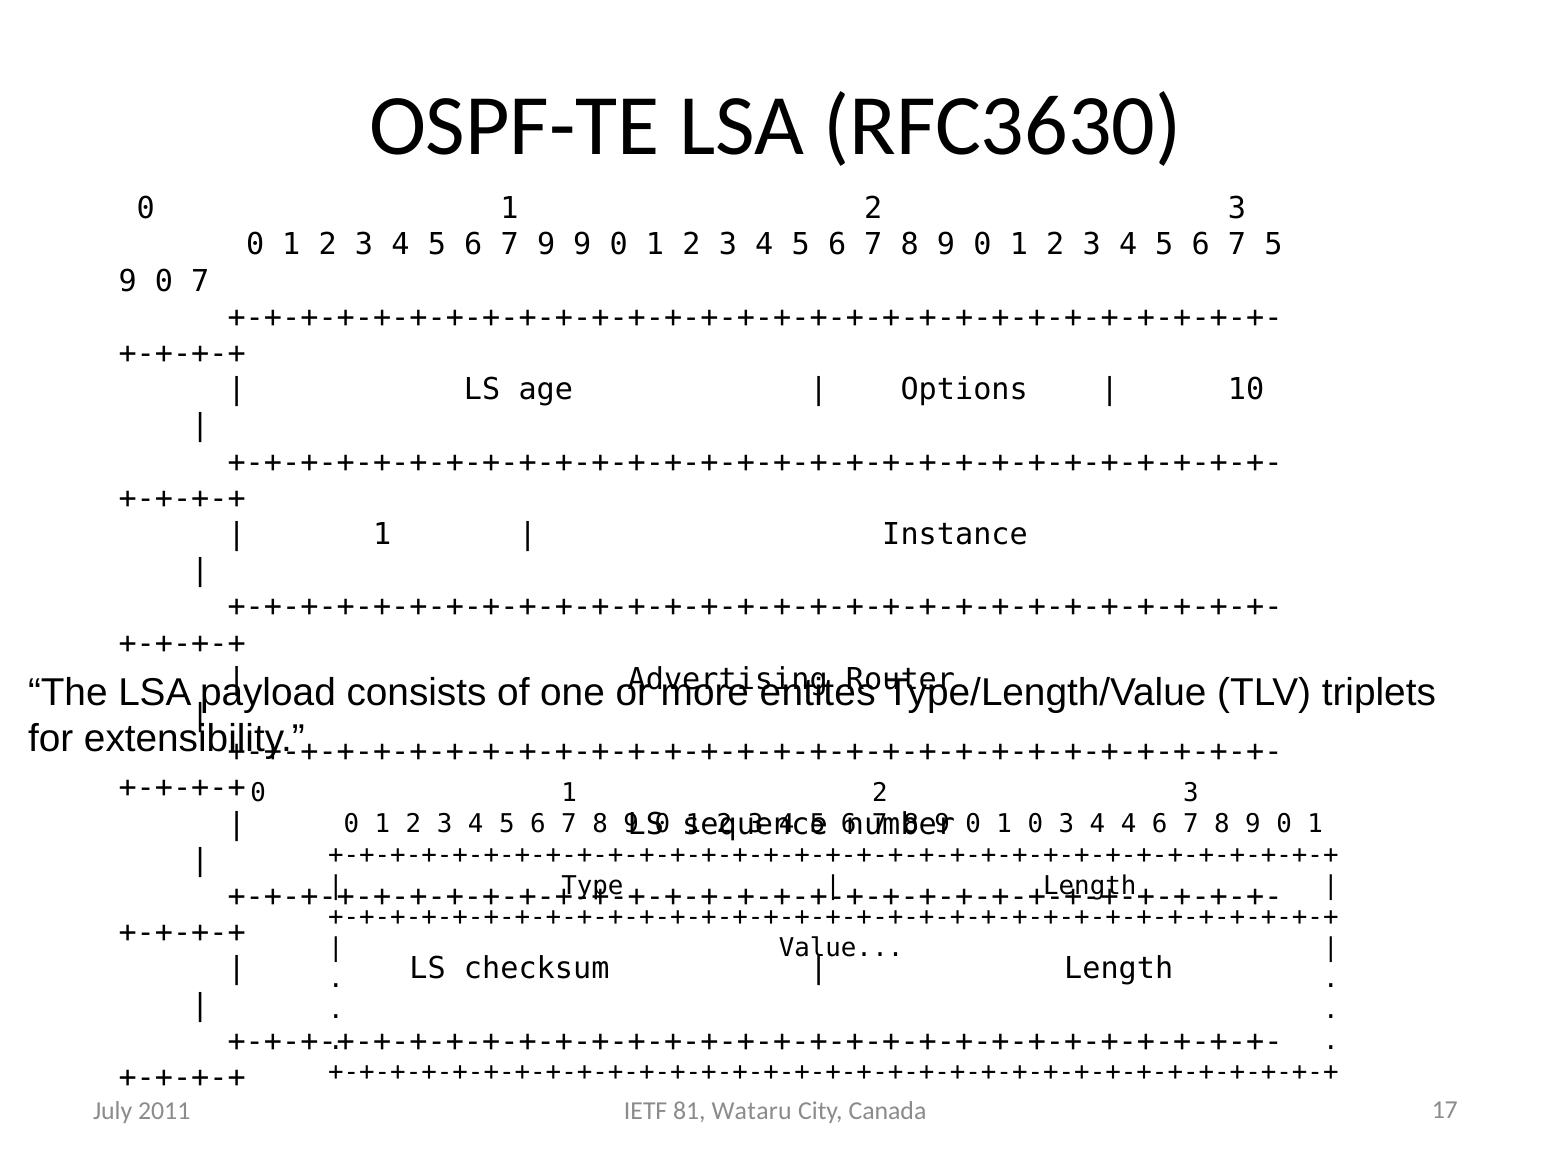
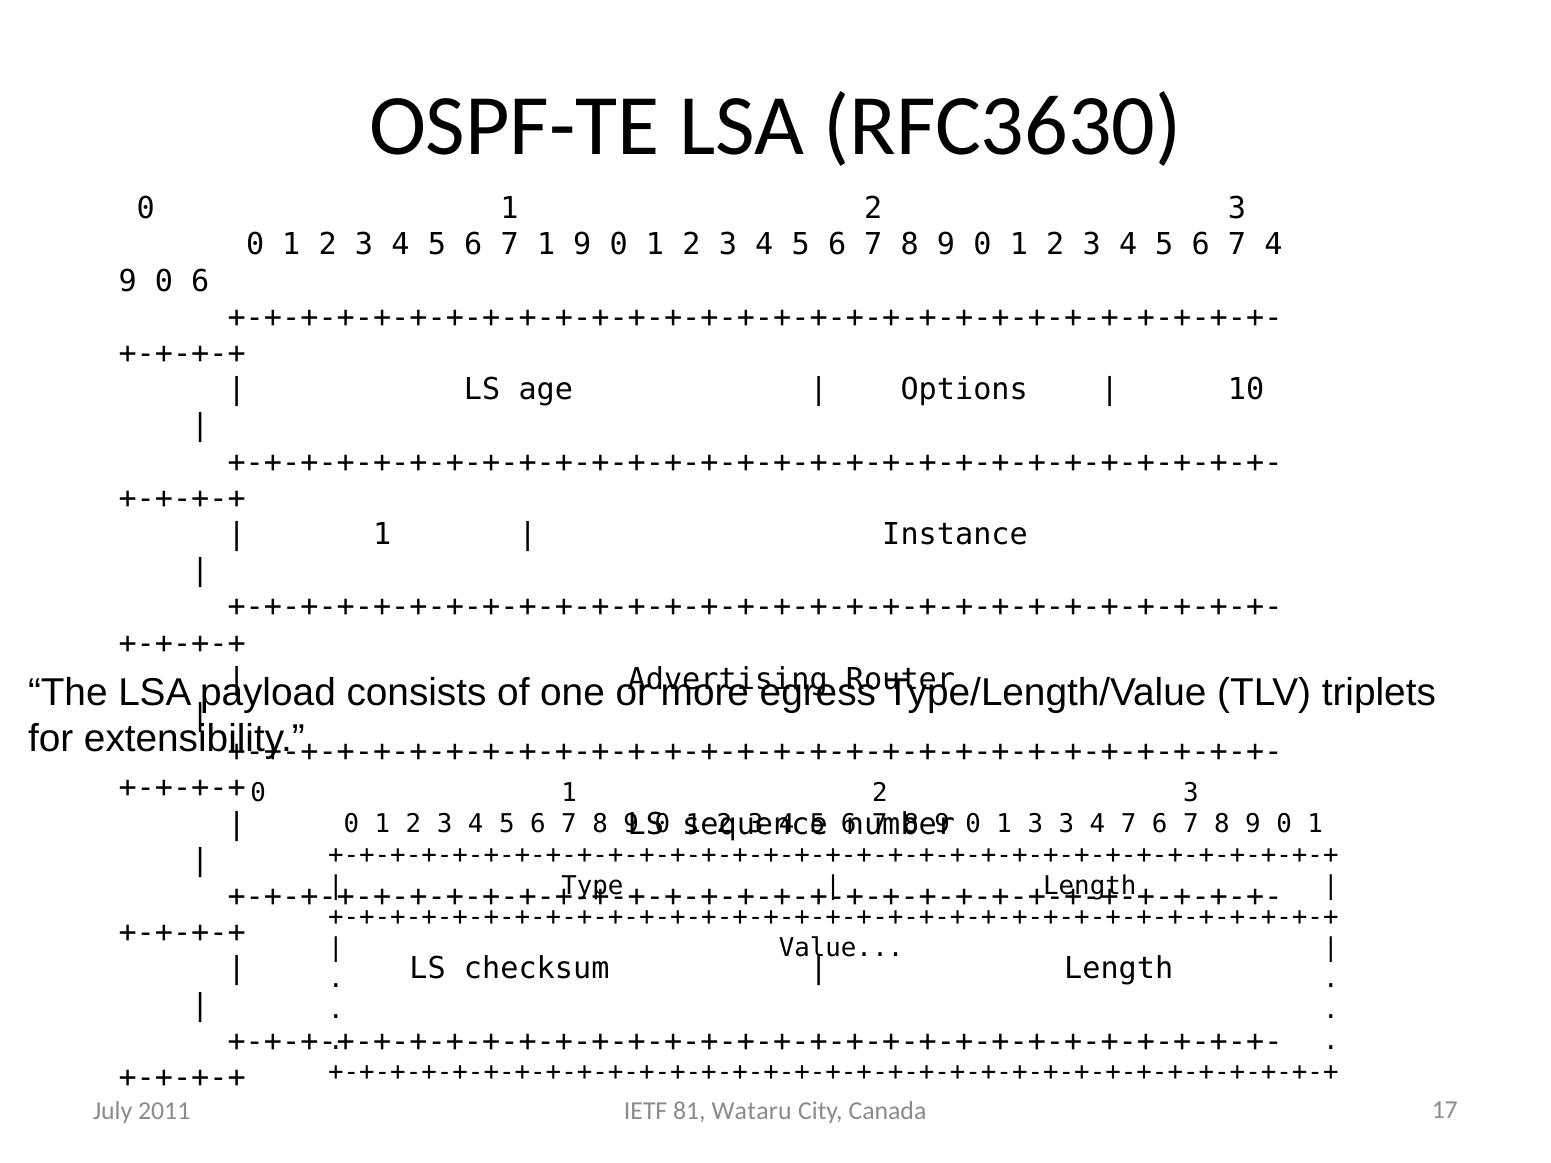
7 9: 9 -> 1 (546, 245)
7 5: 5 -> 4 (1273, 245)
0 7: 7 -> 6 (200, 281)
entites: entites -> egress (818, 693)
1 0: 0 -> 3 (1035, 824)
4 4: 4 -> 7 (1129, 824)
